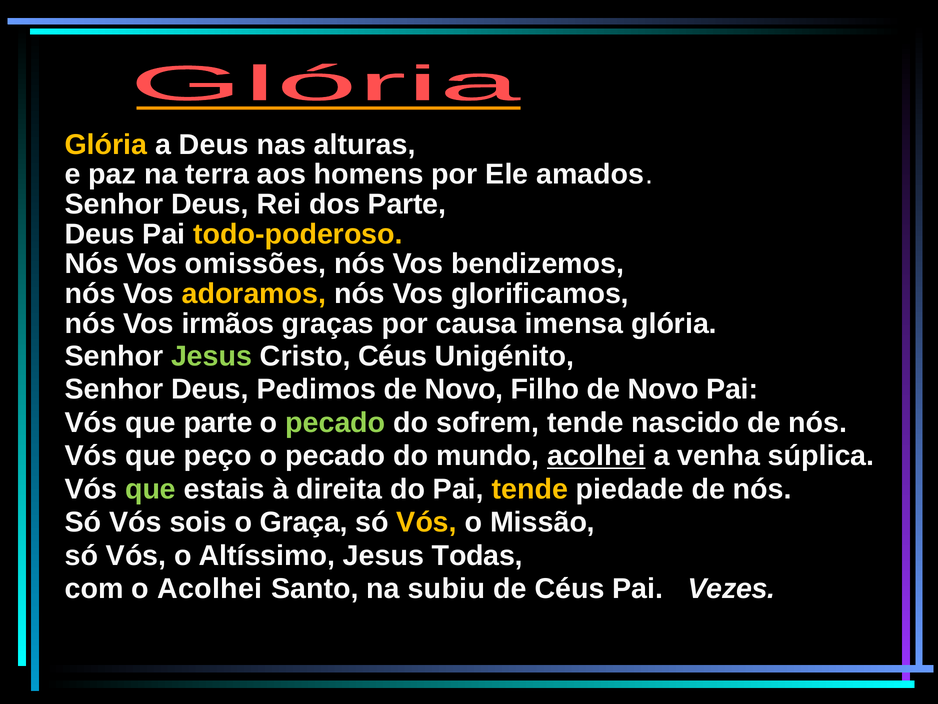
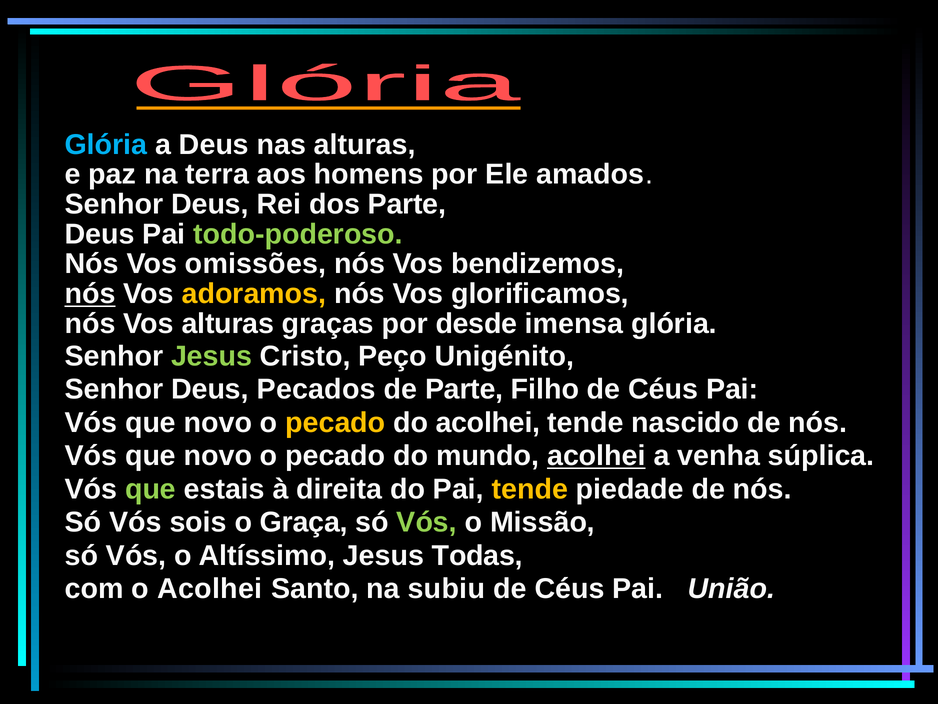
Glória colour: yellow -> light blue (106, 145)
todo-poderoso colour: yellow -> light green (298, 234)
nós underline: none -> present (90, 294)
Vos irmãos: irmãos -> alturas (228, 323)
causa: causa -> desde (476, 323)
Cristo Céus: Céus -> Peço (393, 356)
Pedimos: Pedimos -> Pecados (316, 389)
Novo: Novo -> Parte (464, 389)
Filho de Novo: Novo -> Céus (663, 389)
parte: parte -> novo (218, 422)
pecado colour: light green -> yellow (335, 422)
do sofrem: sofrem -> acolhei (488, 422)
peço: peço -> novo (218, 456)
Vós colour: yellow -> light green (427, 522)
Vezes: Vezes -> União (731, 589)
